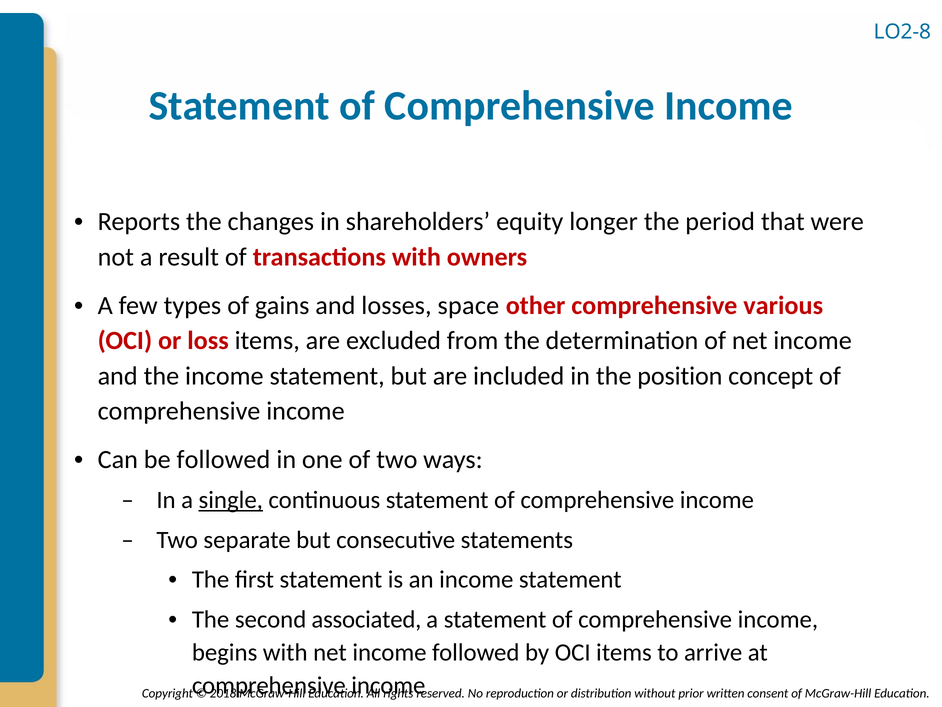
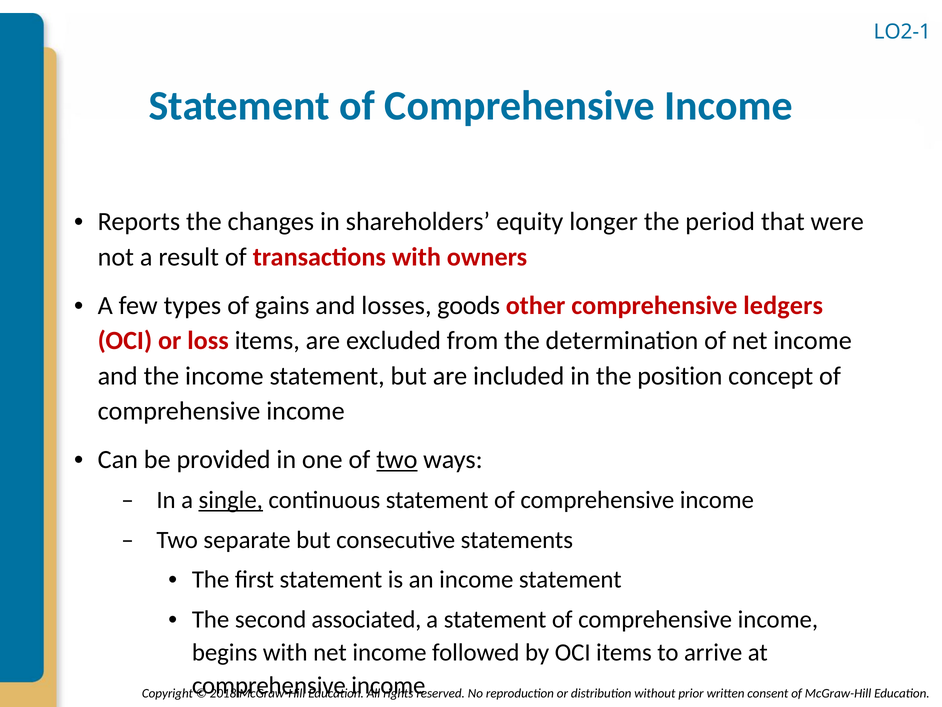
LO2-8: LO2-8 -> LO2-1 (902, 32)
space: space -> goods (469, 305)
various: various -> ledgers (783, 305)
be followed: followed -> provided (224, 459)
two underline: none -> present (397, 459)
